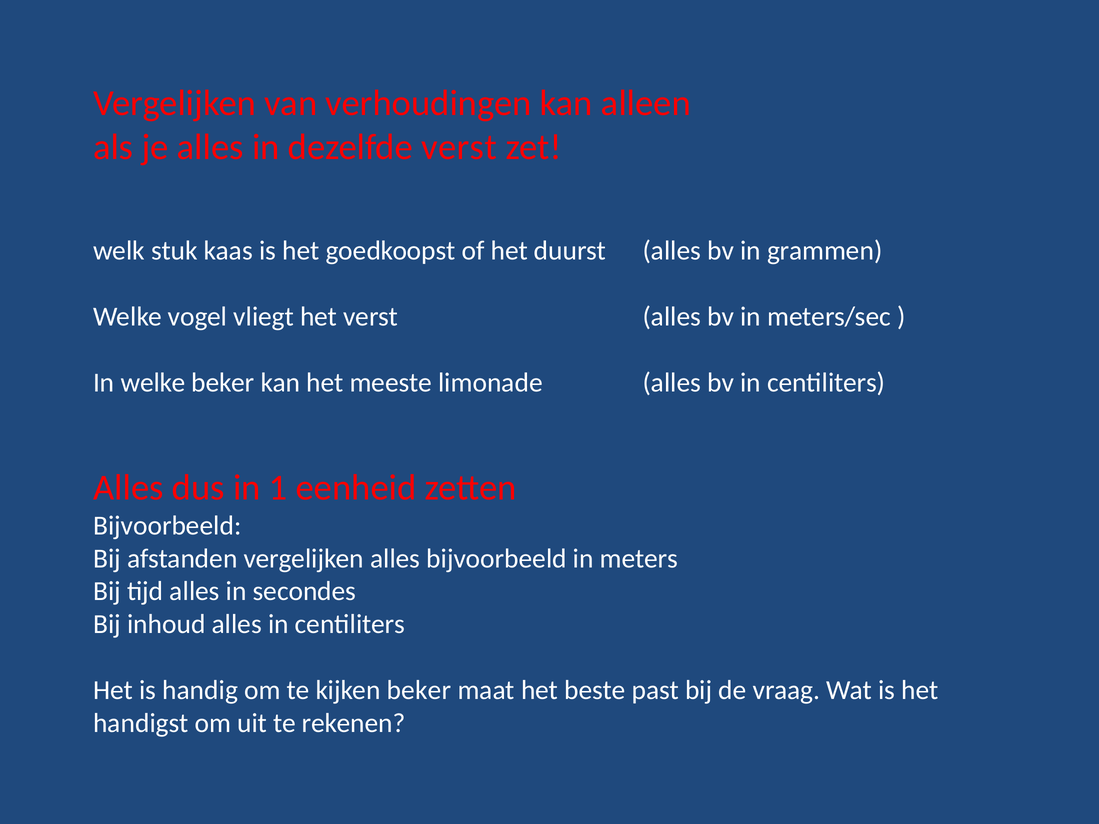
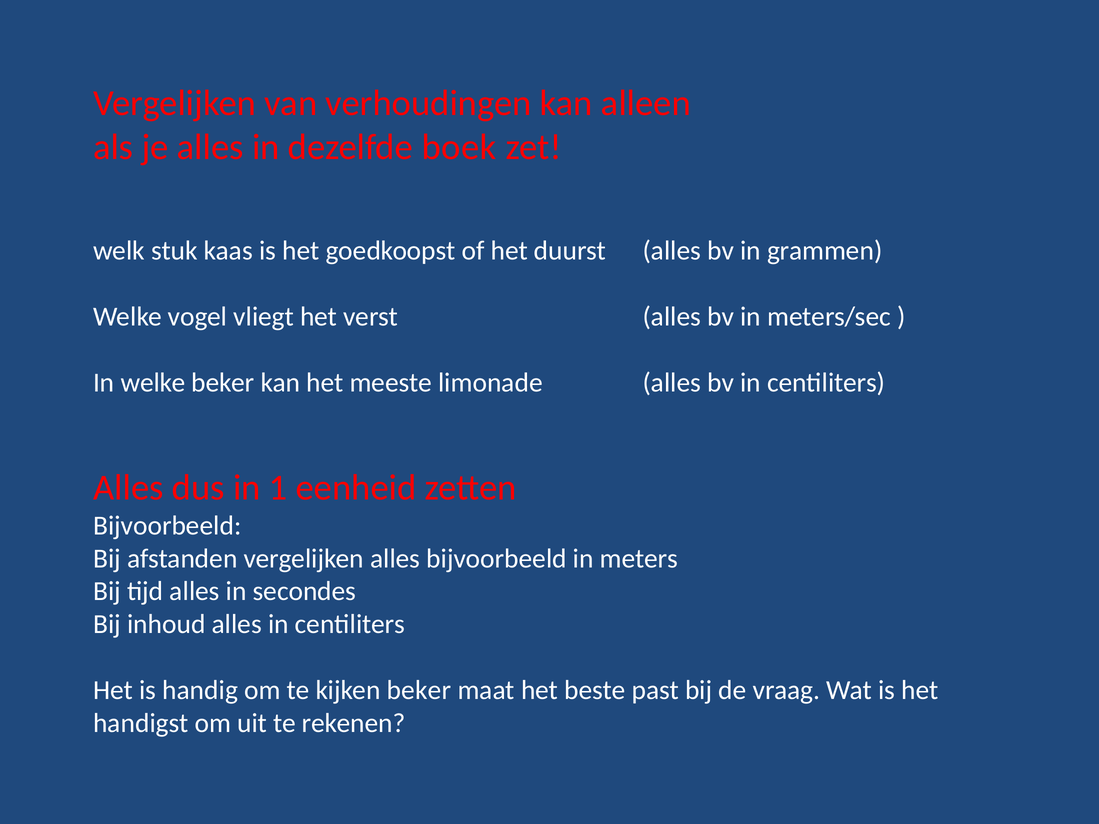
dezelfde verst: verst -> boek (459, 147)
